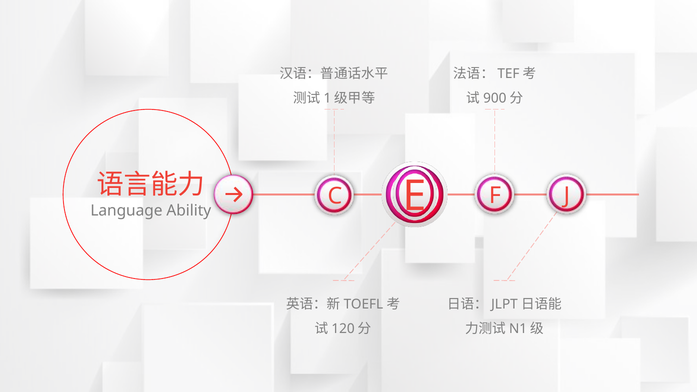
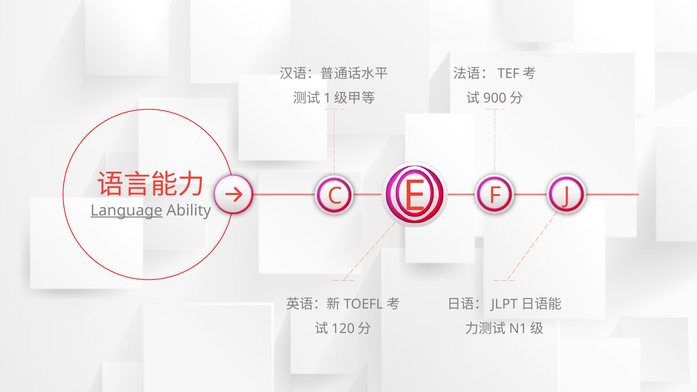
Language underline: none -> present (126, 210)
